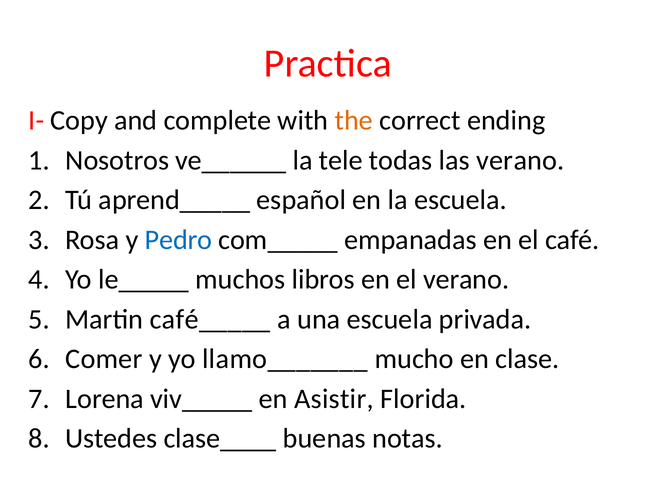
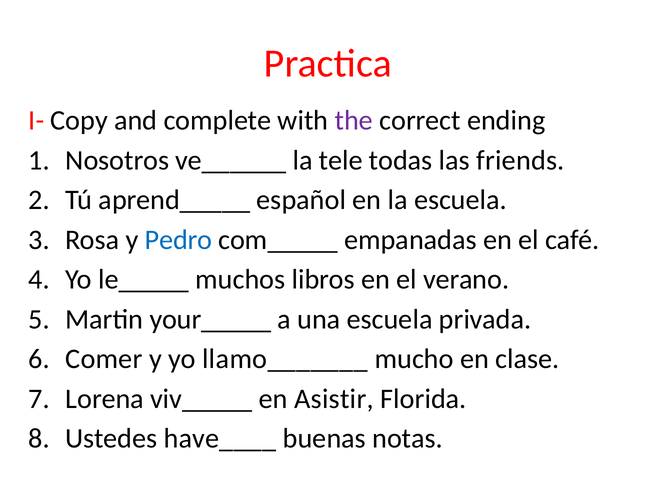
the colour: orange -> purple (354, 121)
las verano: verano -> friends (520, 160)
café_____: café_____ -> your_____ (210, 319)
clase____: clase____ -> have____ (220, 439)
